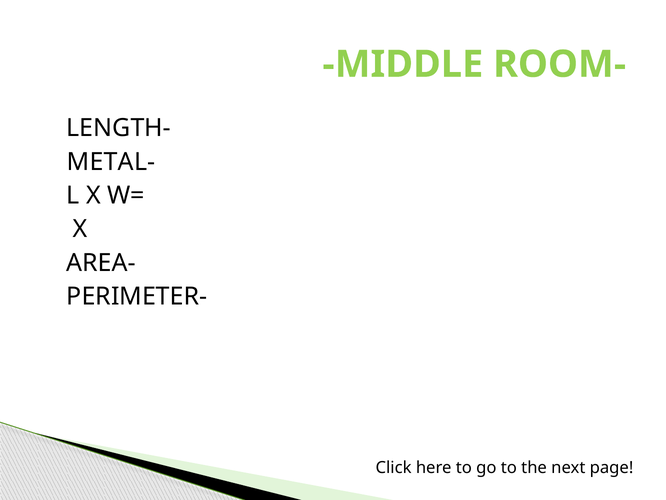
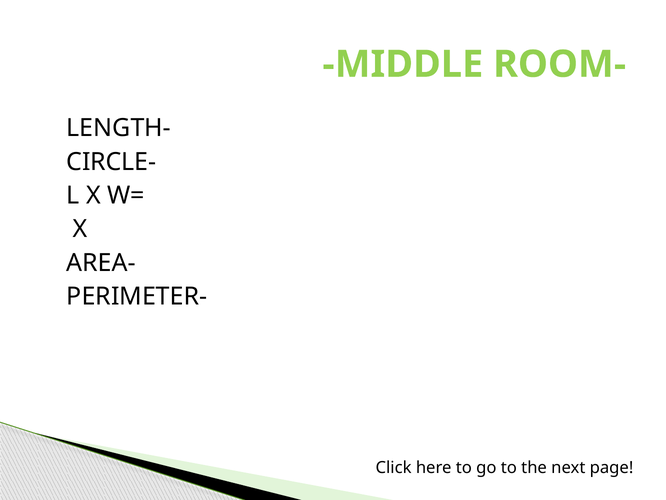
METAL-: METAL- -> CIRCLE- (111, 162)
